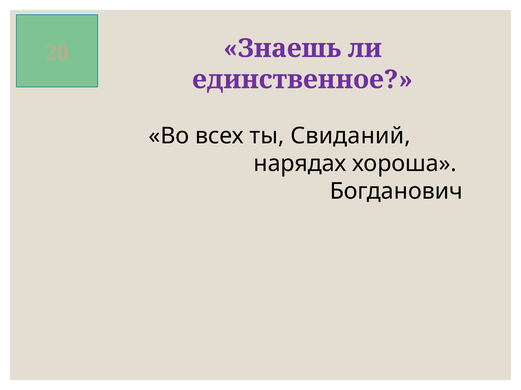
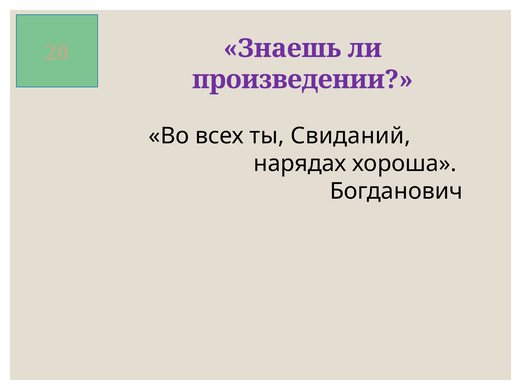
единственное: единственное -> произведении (303, 80)
